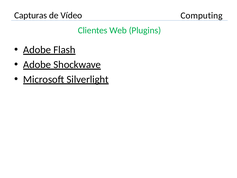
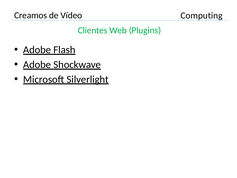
Capturas: Capturas -> Creamos (31, 15)
